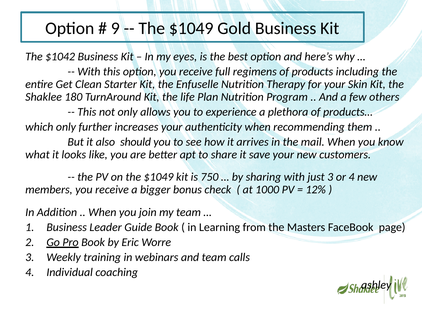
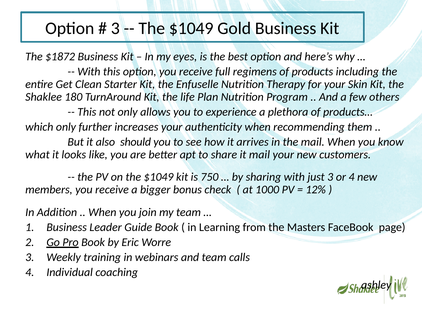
9: 9 -> 3 (115, 28)
$1042: $1042 -> $1872 (60, 56)
it save: save -> mail (259, 154)
